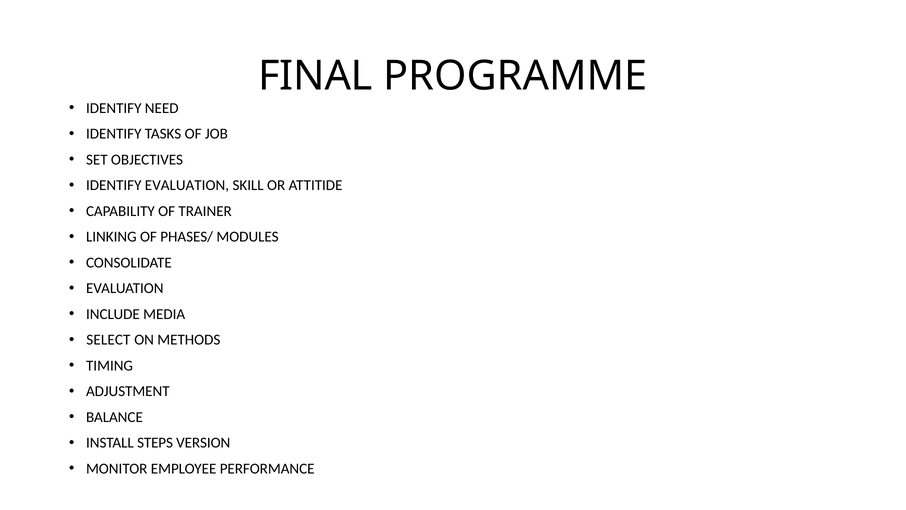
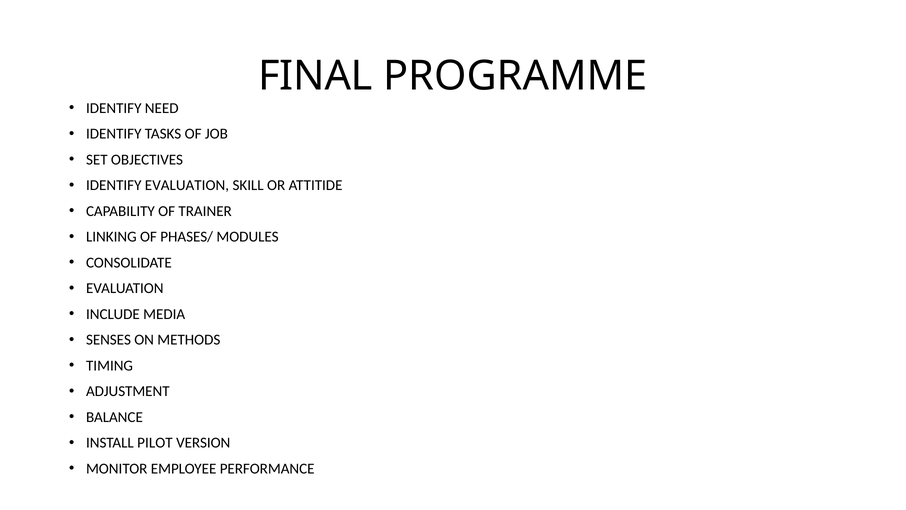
SELECT: SELECT -> SENSES (109, 340)
STEPS: STEPS -> PILOT (155, 443)
